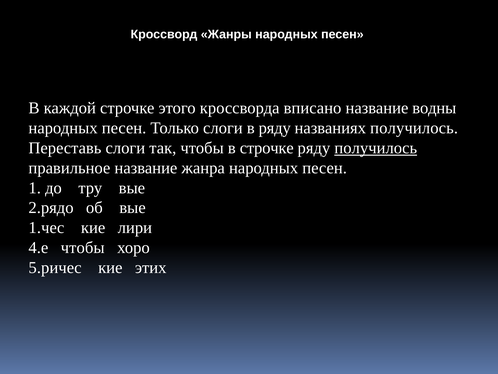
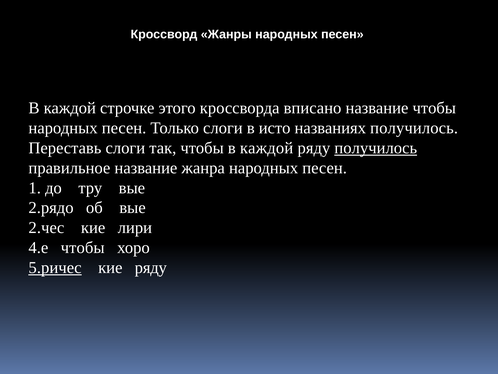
название водны: водны -> чтобы (434, 108)
в ряду: ряду -> исто (275, 128)
чтобы в строчке: строчке -> каждой (267, 148)
1.чес: 1.чес -> 2.чес (46, 227)
5.ричес underline: none -> present (55, 267)
кие этих: этих -> ряду (151, 267)
